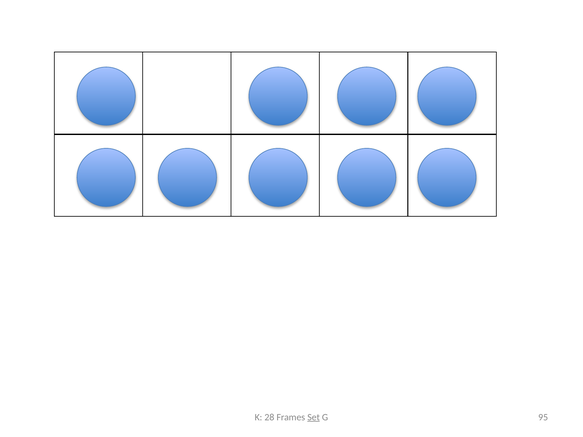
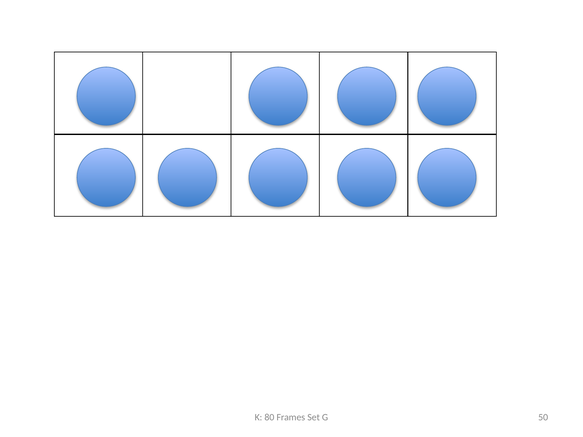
28: 28 -> 80 (269, 417)
Set underline: present -> none (314, 417)
95: 95 -> 50 (543, 417)
